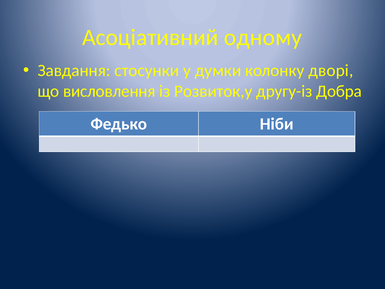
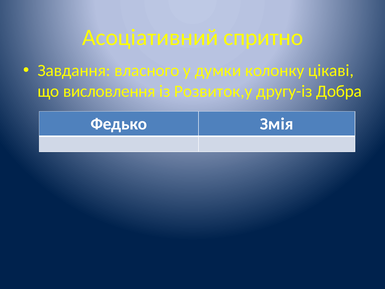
одному: одному -> спритно (263, 37)
стосунки: стосунки -> власного (147, 71)
дворі: дворі -> цікаві (331, 71)
Ніби: Ніби -> Змія (277, 124)
